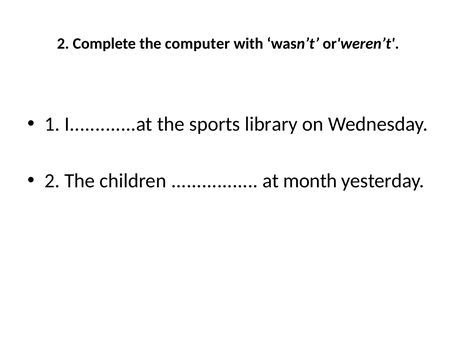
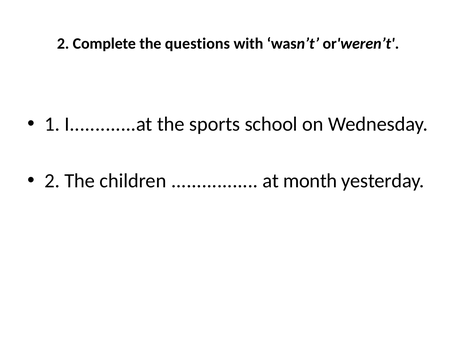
computer: computer -> questions (197, 44)
library: library -> school (271, 124)
